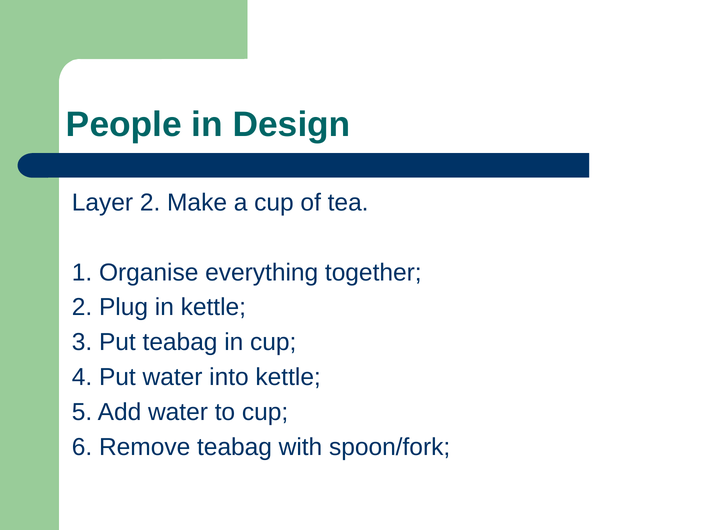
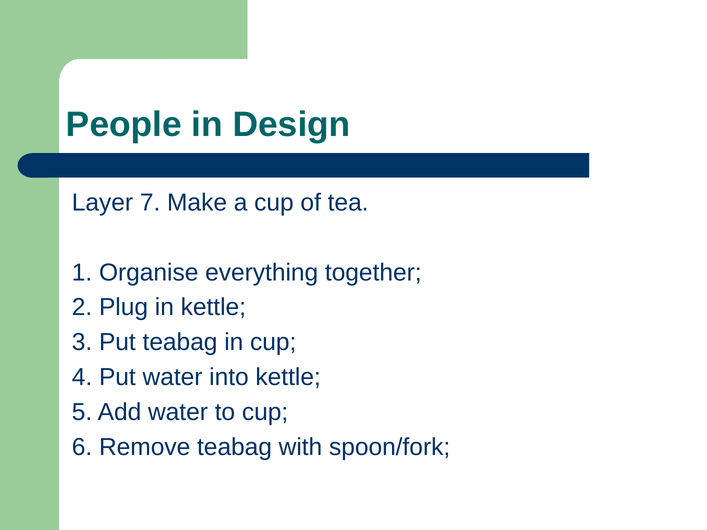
Layer 2: 2 -> 7 (150, 203)
